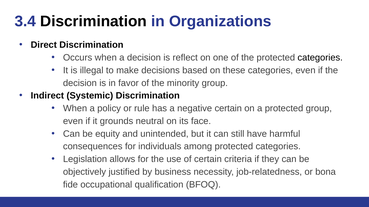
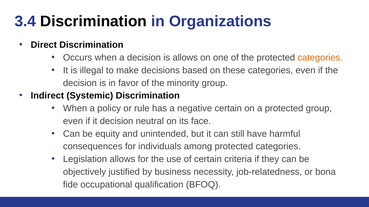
is reflect: reflect -> allows (185, 58)
categories colour: black -> orange (320, 58)
it grounds: grounds -> decision (117, 121)
